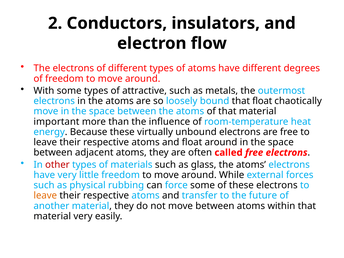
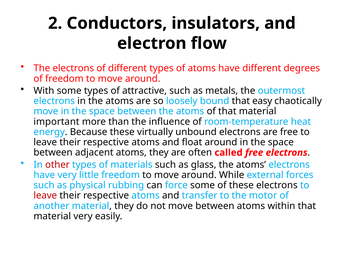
that float: float -> easy (262, 101)
leave colour: orange -> red (45, 196)
future: future -> motor (263, 196)
